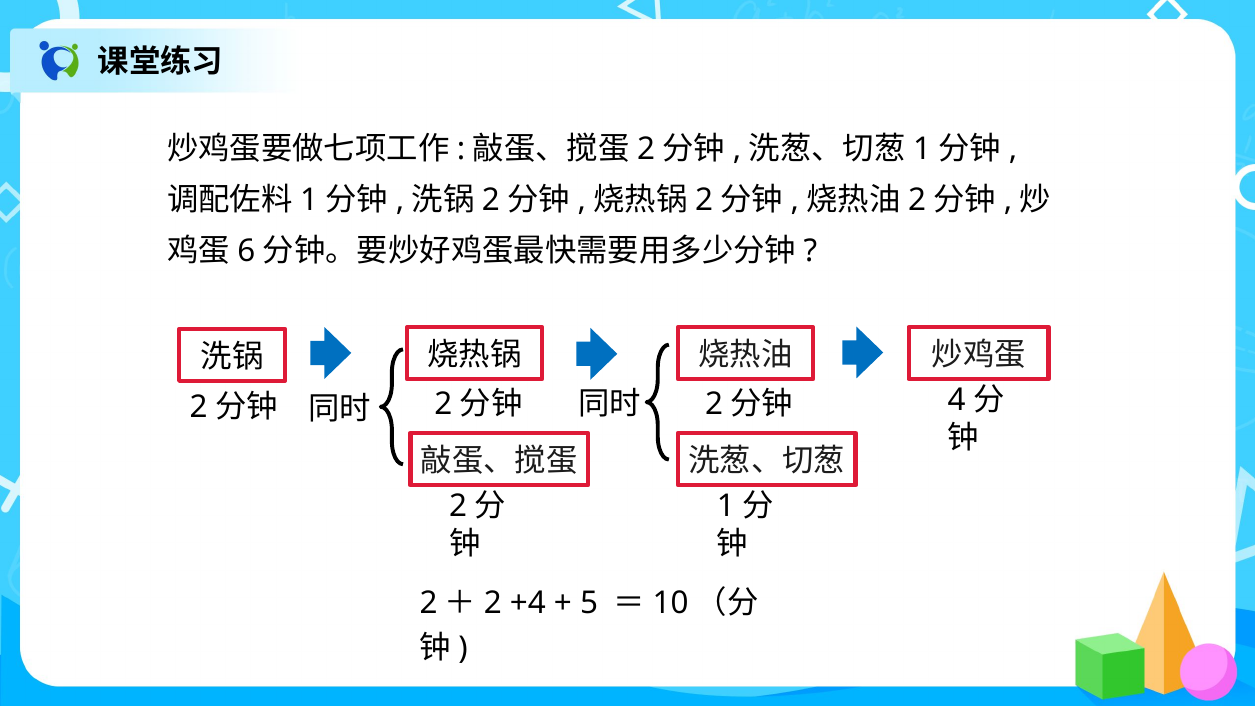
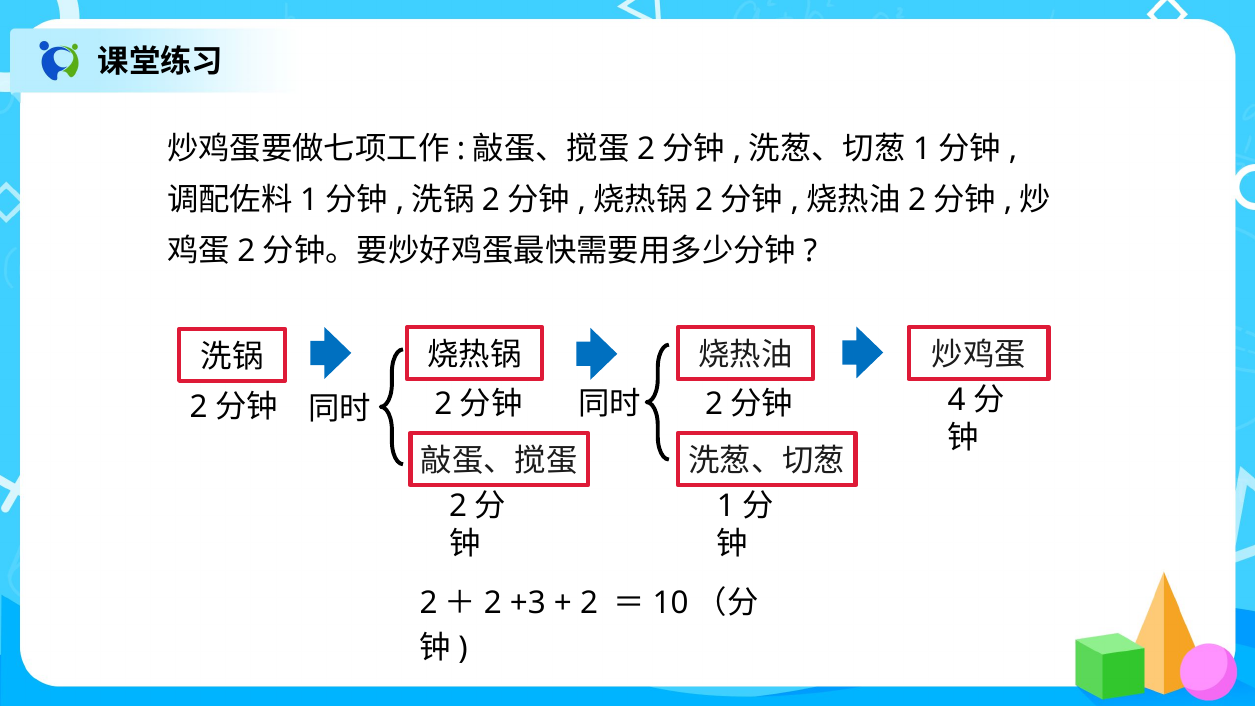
6: 6 -> 2 (246, 252)
+4: +4 -> +3 (528, 603)
5: 5 -> 2 (589, 603)
